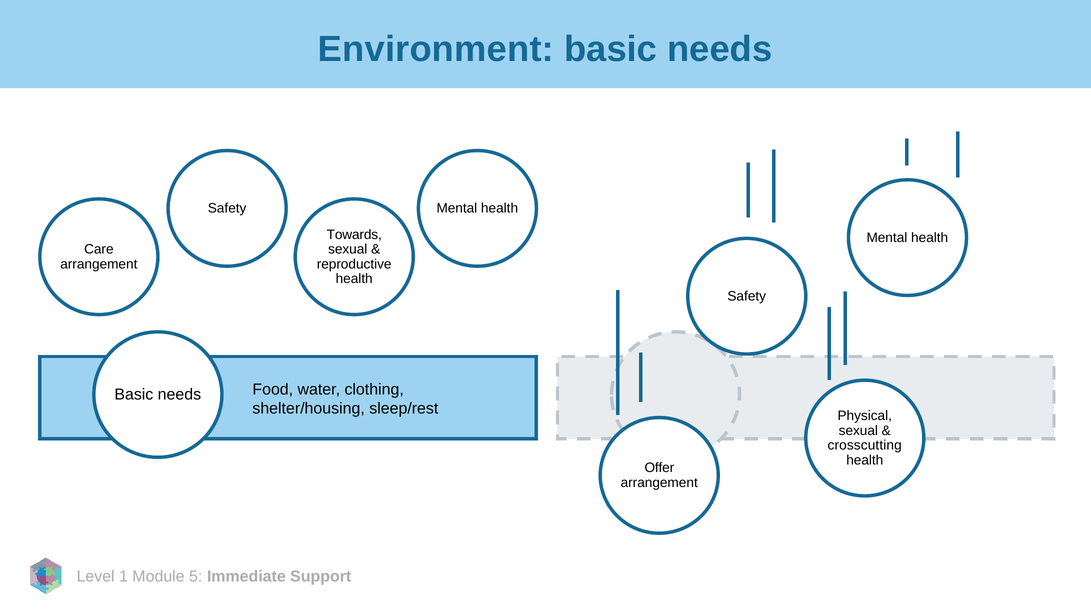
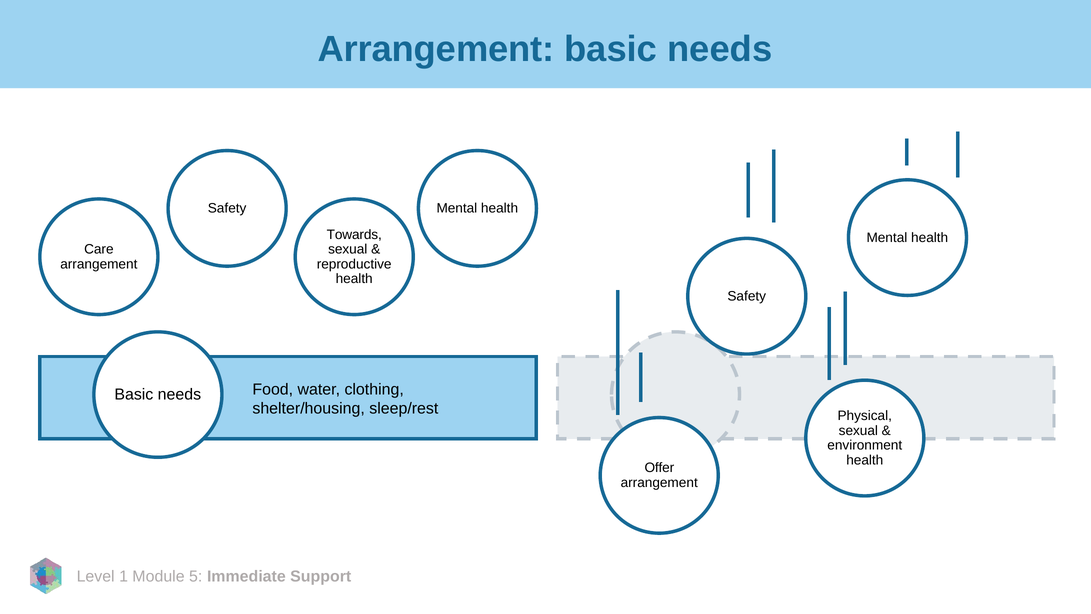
Environment: Environment -> Arrangement (436, 49)
crosscutting: crosscutting -> environment (865, 445)
